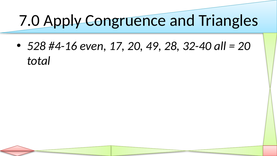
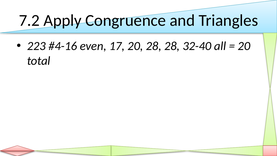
7.0: 7.0 -> 7.2 (29, 20)
528: 528 -> 223 (36, 46)
20 49: 49 -> 28 (154, 46)
